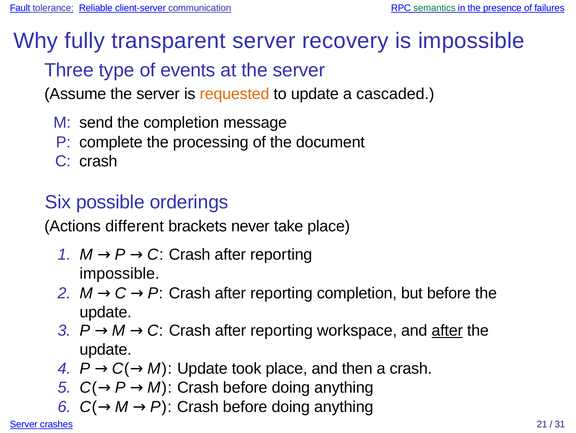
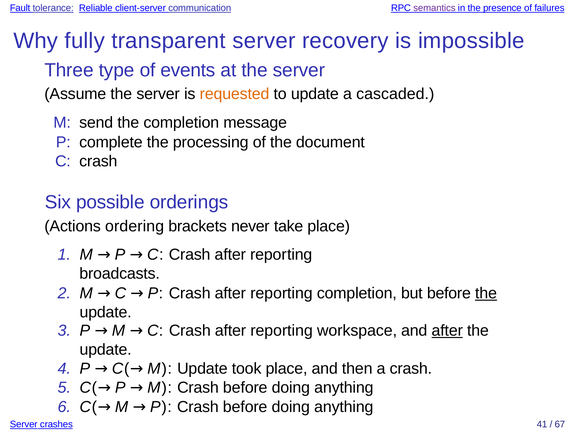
semantics colour: green -> purple (434, 8)
different: different -> ordering (135, 226)
impossible: impossible -> broadcasts (120, 273)
the underline: none -> present (486, 293)
21: 21 -> 41 (542, 424)
31: 31 -> 67 (560, 424)
